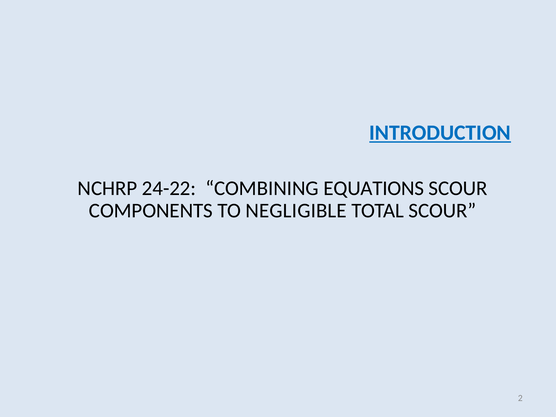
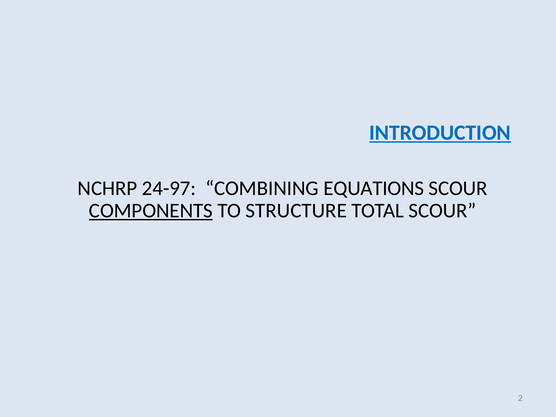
24-22: 24-22 -> 24-97 (169, 188)
COMPONENTS underline: none -> present (151, 211)
NEGLIGIBLE: NEGLIGIBLE -> STRUCTURE (296, 211)
